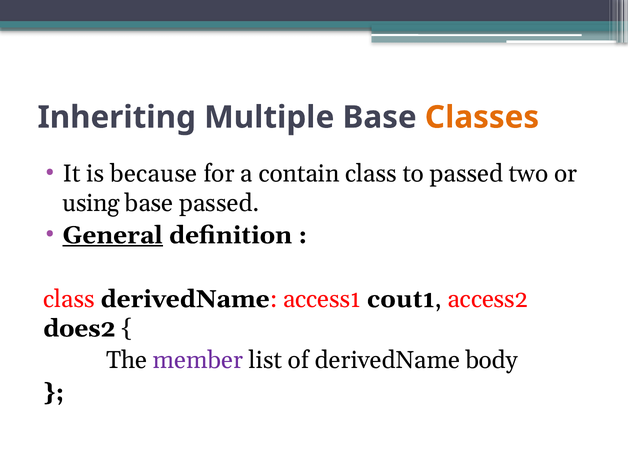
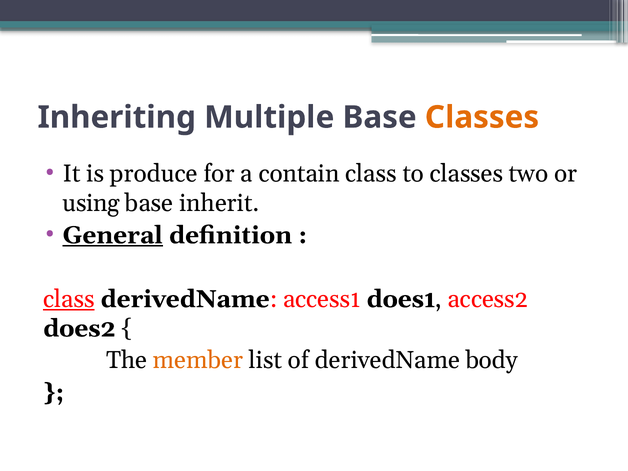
because: because -> produce (154, 174)
to passed: passed -> classes (467, 174)
base passed: passed -> inherit (219, 203)
class underline: none -> present (69, 299)
cout1: cout1 -> does1 (401, 299)
member colour: purple -> orange (198, 360)
